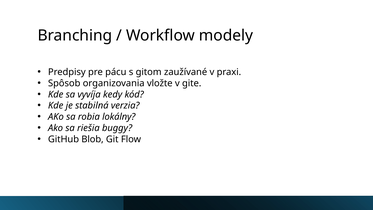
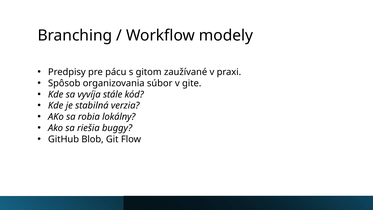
vložte: vložte -> súbor (160, 83)
kedy: kedy -> stále (113, 94)
